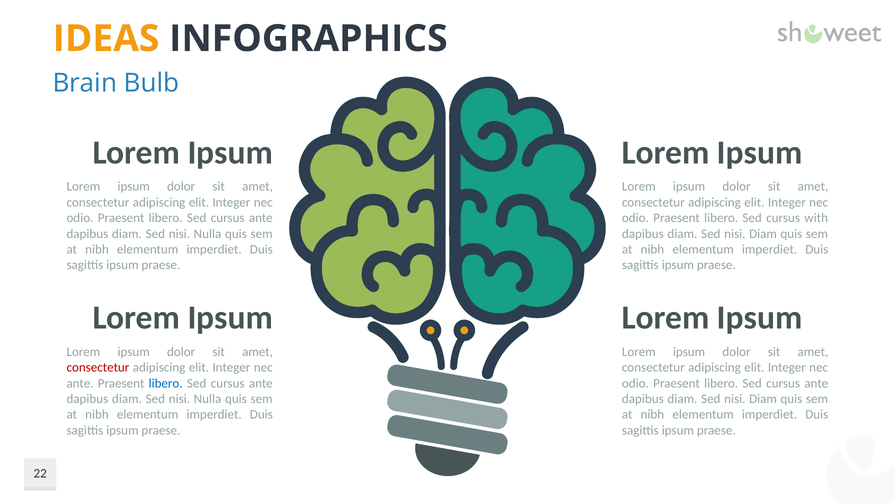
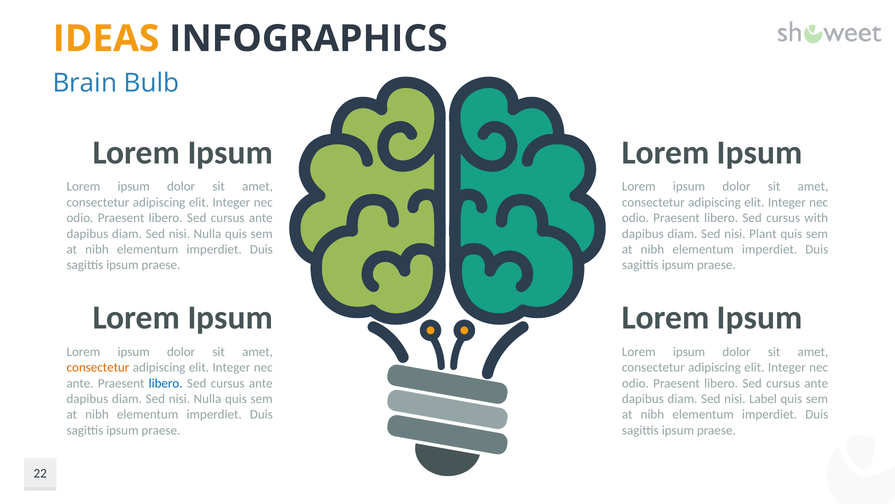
Diam: Diam -> Plant (763, 233)
consectetur colour: red -> orange (98, 367)
Diam: Diam -> Label (763, 398)
